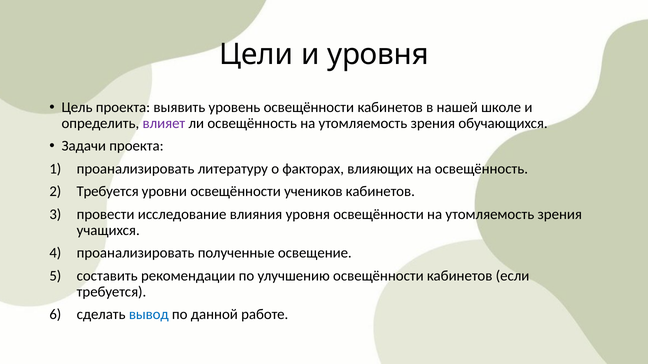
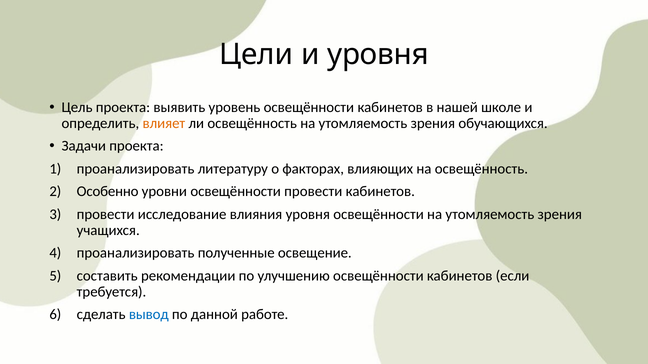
влияет colour: purple -> orange (164, 123)
Требуется: Требуется -> Особенно (108, 192)
освещённости учеников: учеников -> провести (313, 192)
